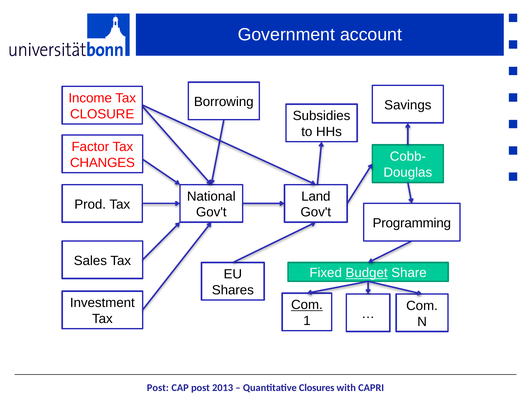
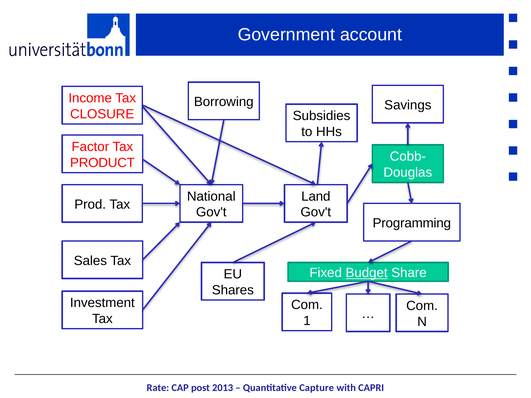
CHANGES: CHANGES -> PRODUCT (102, 163)
Com underline: present -> none (307, 305)
Post: Post -> Rate (158, 388)
Closures: Closures -> Capture (317, 388)
